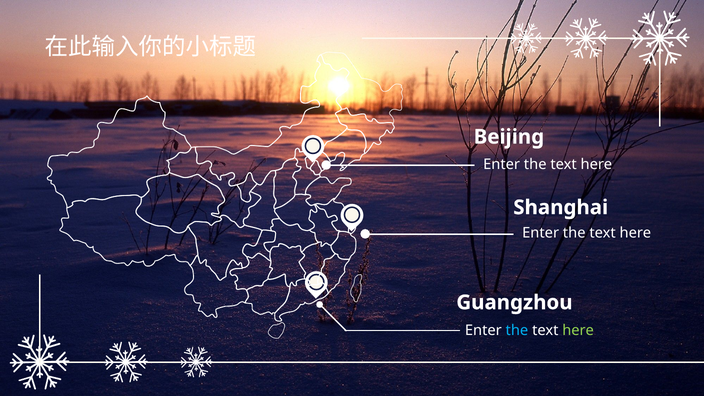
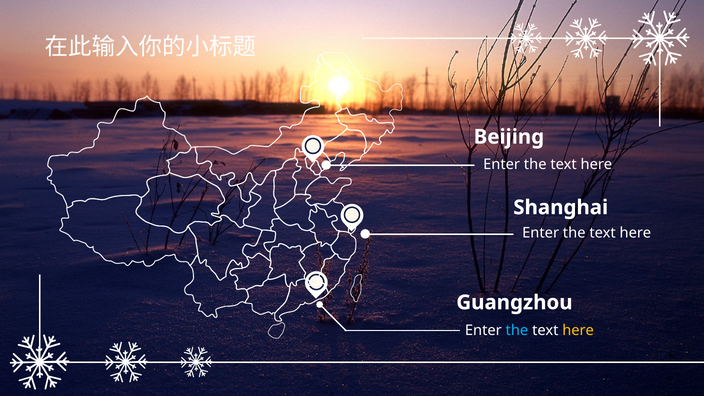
here colour: light green -> yellow (578, 330)
